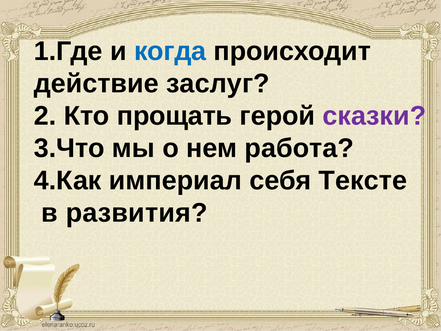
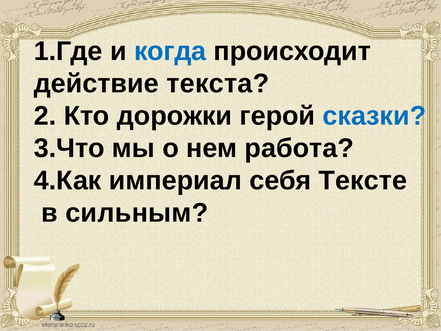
заслуг: заслуг -> текста (218, 83)
прощать: прощать -> дорожки (175, 116)
сказки colour: purple -> blue (374, 116)
развития: развития -> сильным (137, 213)
